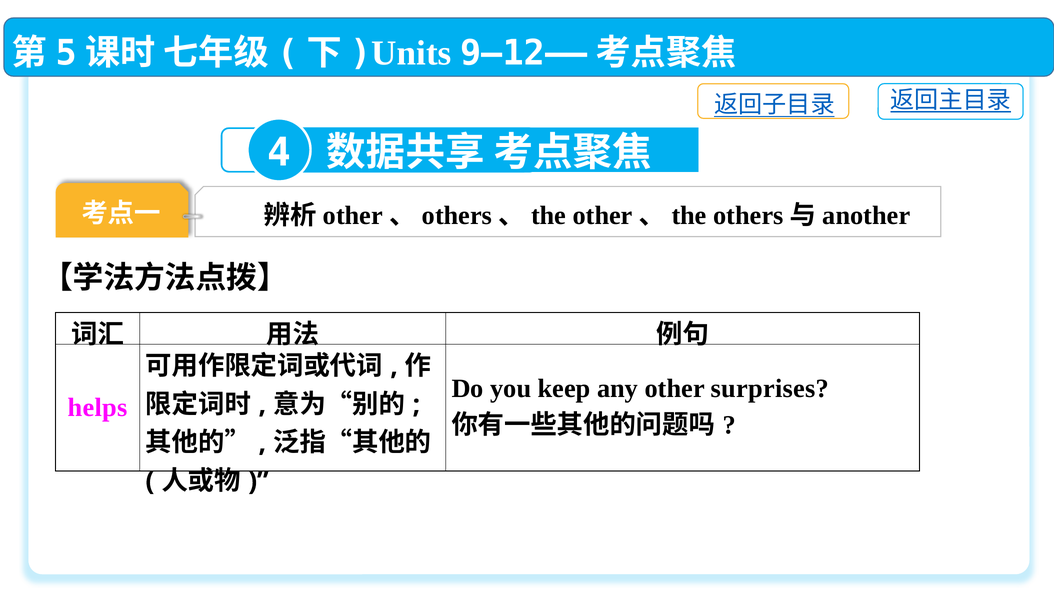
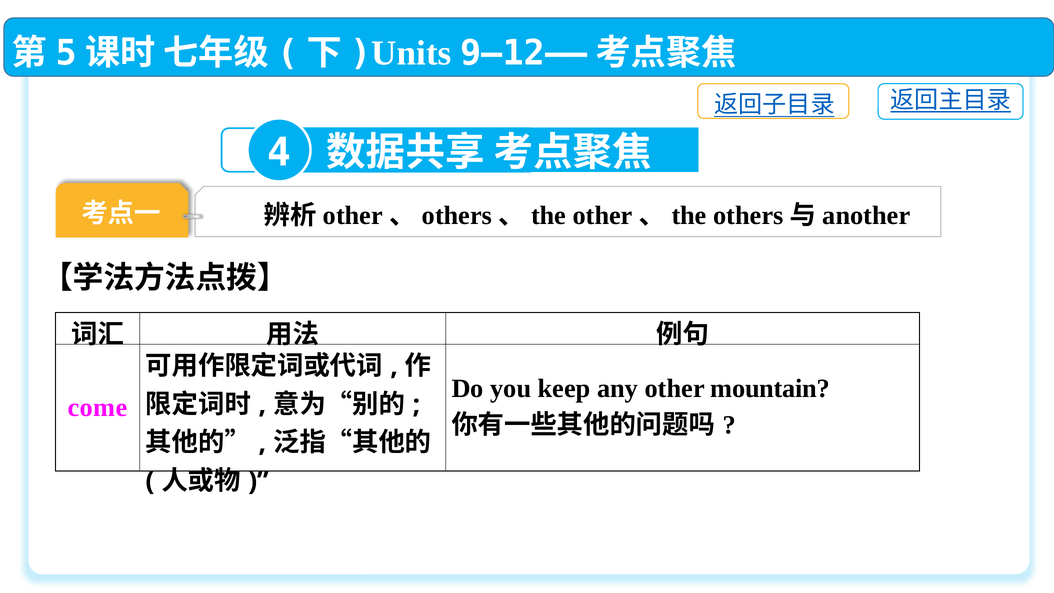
surprises: surprises -> mountain (770, 389)
helps: helps -> come (98, 408)
